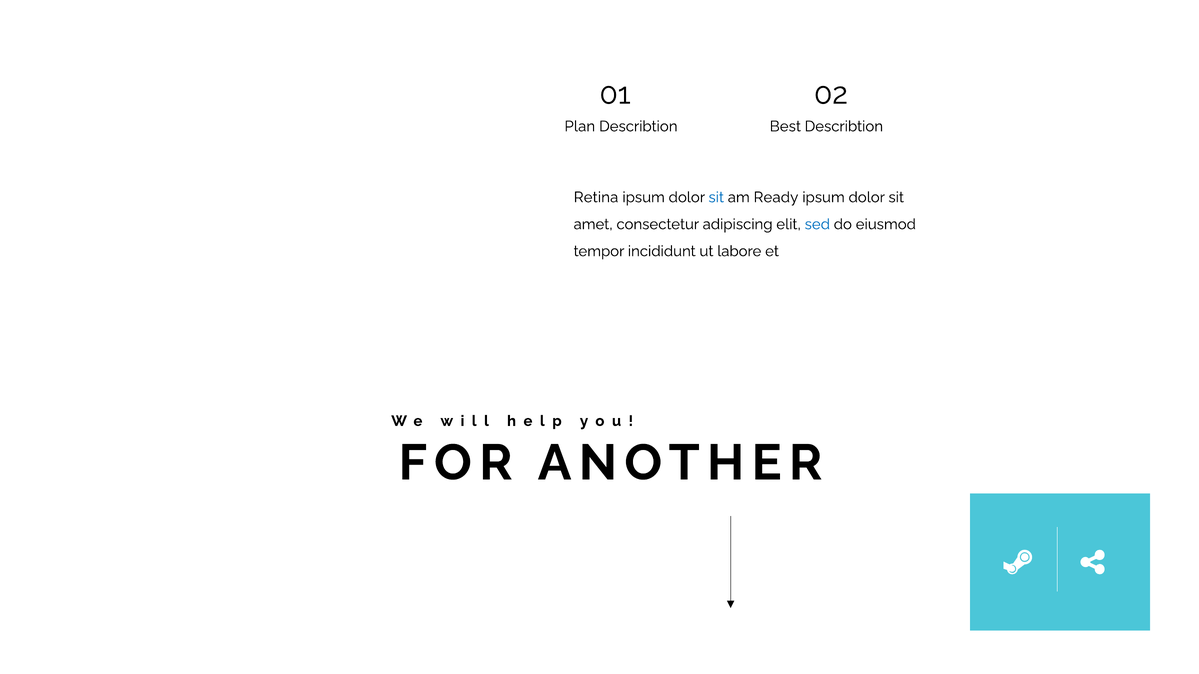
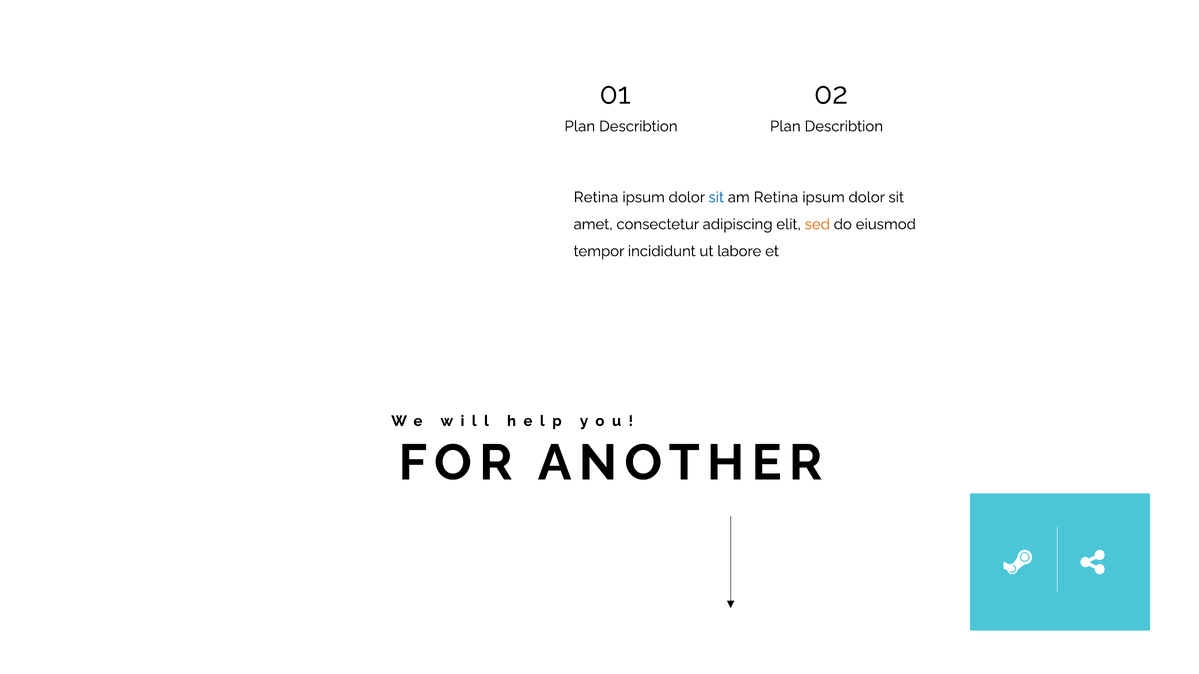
Describtion Best: Best -> Plan (785, 126)
am Ready: Ready -> Retina (776, 197)
sed colour: blue -> orange (817, 224)
